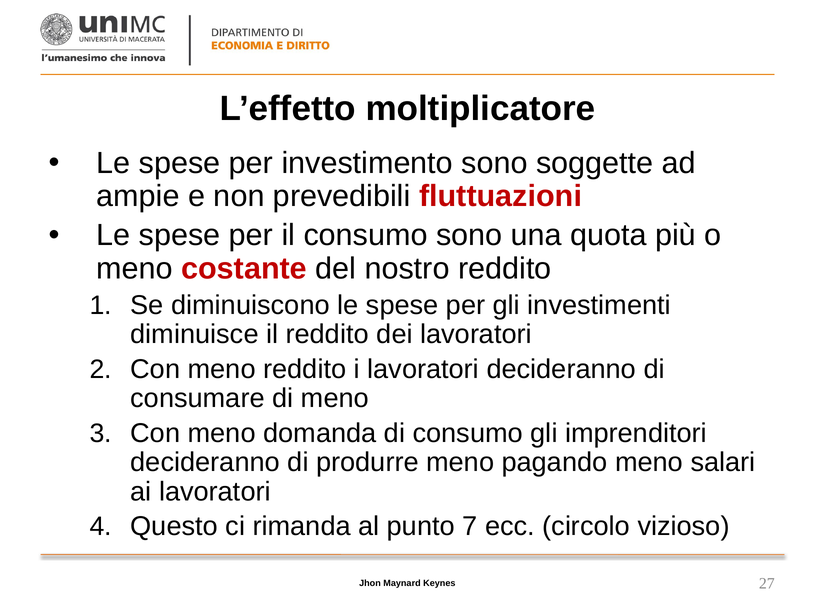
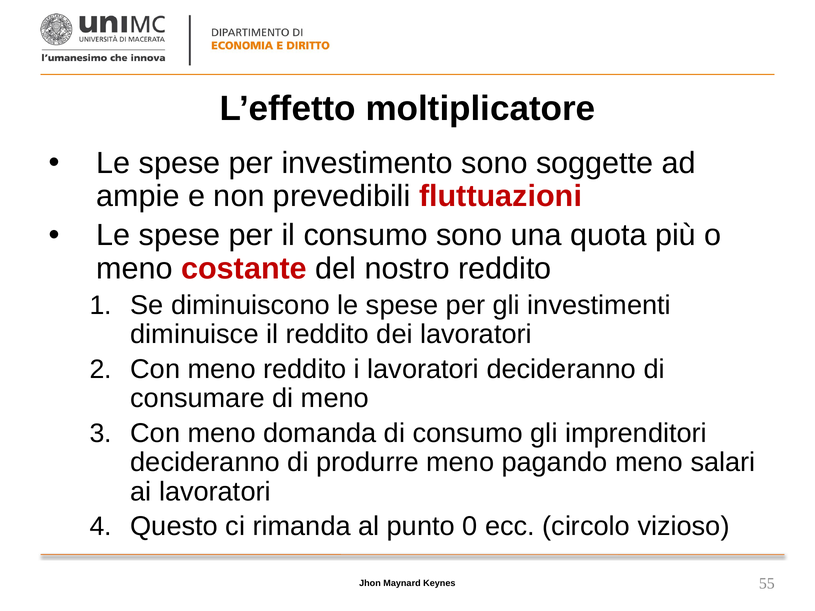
7: 7 -> 0 (470, 527)
27: 27 -> 55 (767, 584)
